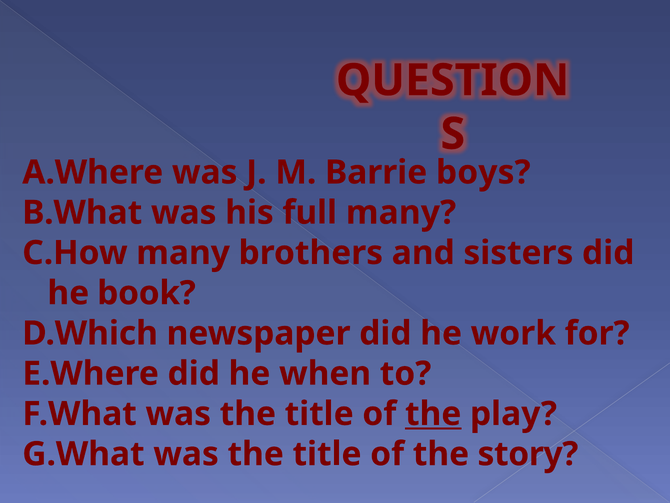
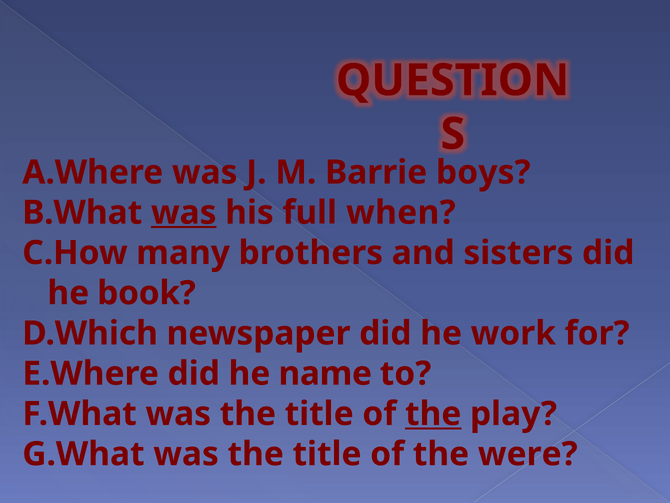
was underline: none -> present (184, 212)
full many: many -> when (401, 212)
when: when -> name (325, 373)
story: story -> were (528, 454)
